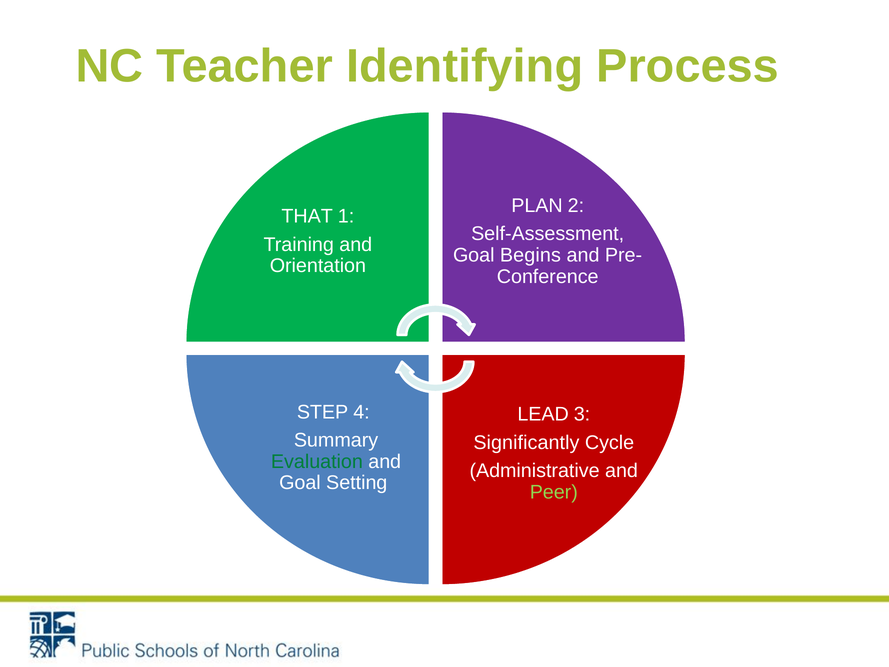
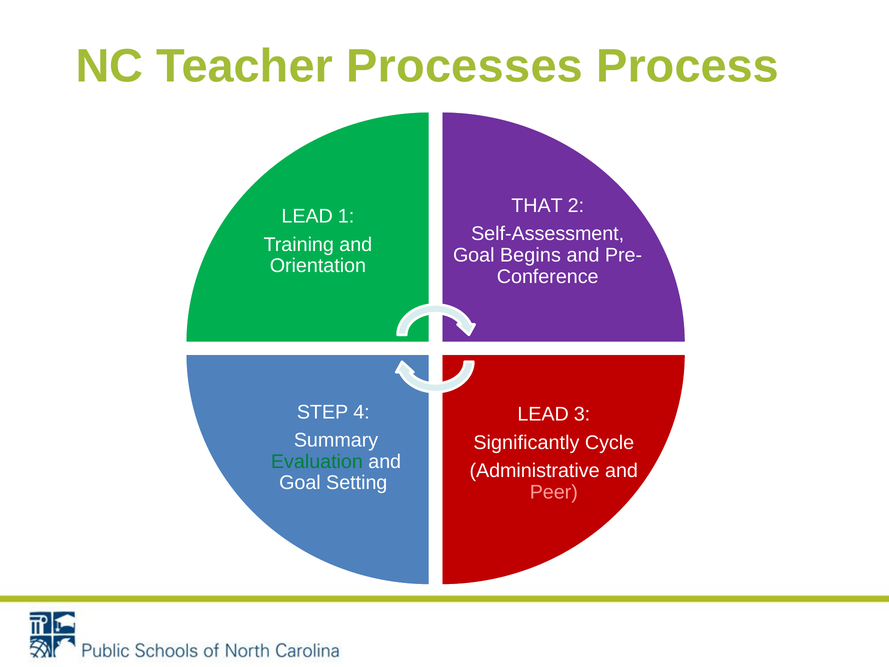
Identifying: Identifying -> Processes (465, 66)
PLAN: PLAN -> THAT (537, 206)
THAT: THAT -> LEAD (307, 216)
Peer colour: light green -> pink (554, 492)
